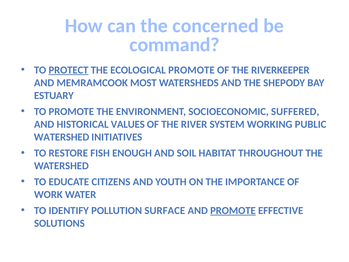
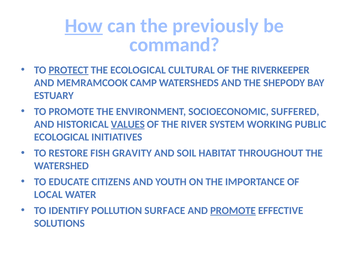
How underline: none -> present (84, 26)
concerned: concerned -> previously (216, 26)
ECOLOGICAL PROMOTE: PROMOTE -> CULTURAL (191, 70)
MOST: MOST -> CAMP (143, 83)
VALUES underline: none -> present (128, 124)
WATERSHED: WATERSHED -> ECOLOGICAL (62, 137)
ENOUGH: ENOUGH -> GRAVITY (132, 153)
WORK: WORK -> LOCAL (48, 194)
